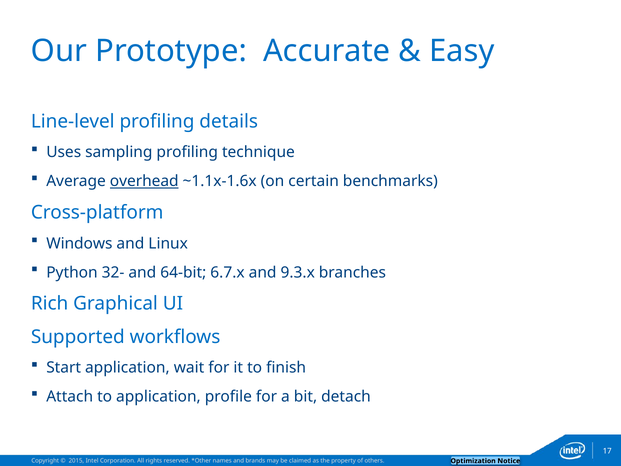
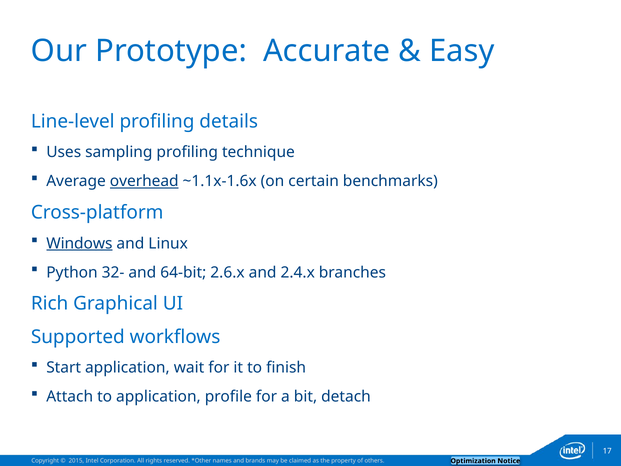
Windows underline: none -> present (79, 243)
6.7.x: 6.7.x -> 2.6.x (227, 272)
9.3.x: 9.3.x -> 2.4.x (298, 272)
